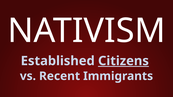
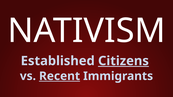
Recent underline: none -> present (60, 76)
